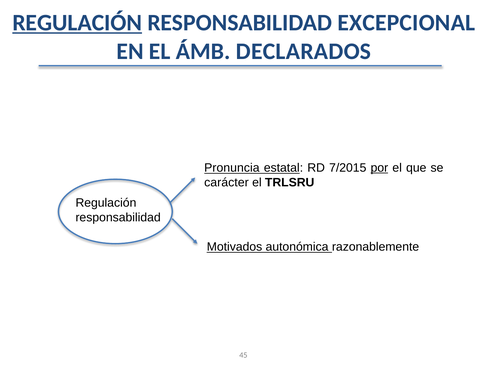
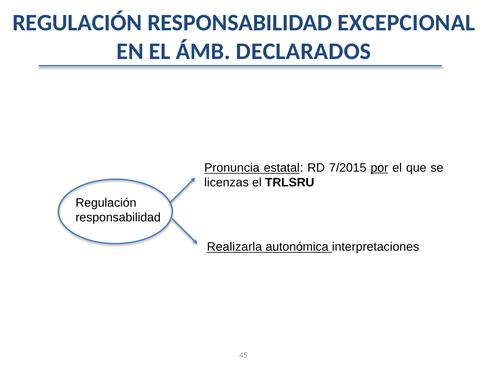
REGULACIÓN underline: present -> none (77, 23)
carácter: carácter -> licenzas (226, 183)
Motivados: Motivados -> Realizarla (234, 247)
razonablemente: razonablemente -> interpretaciones (376, 247)
